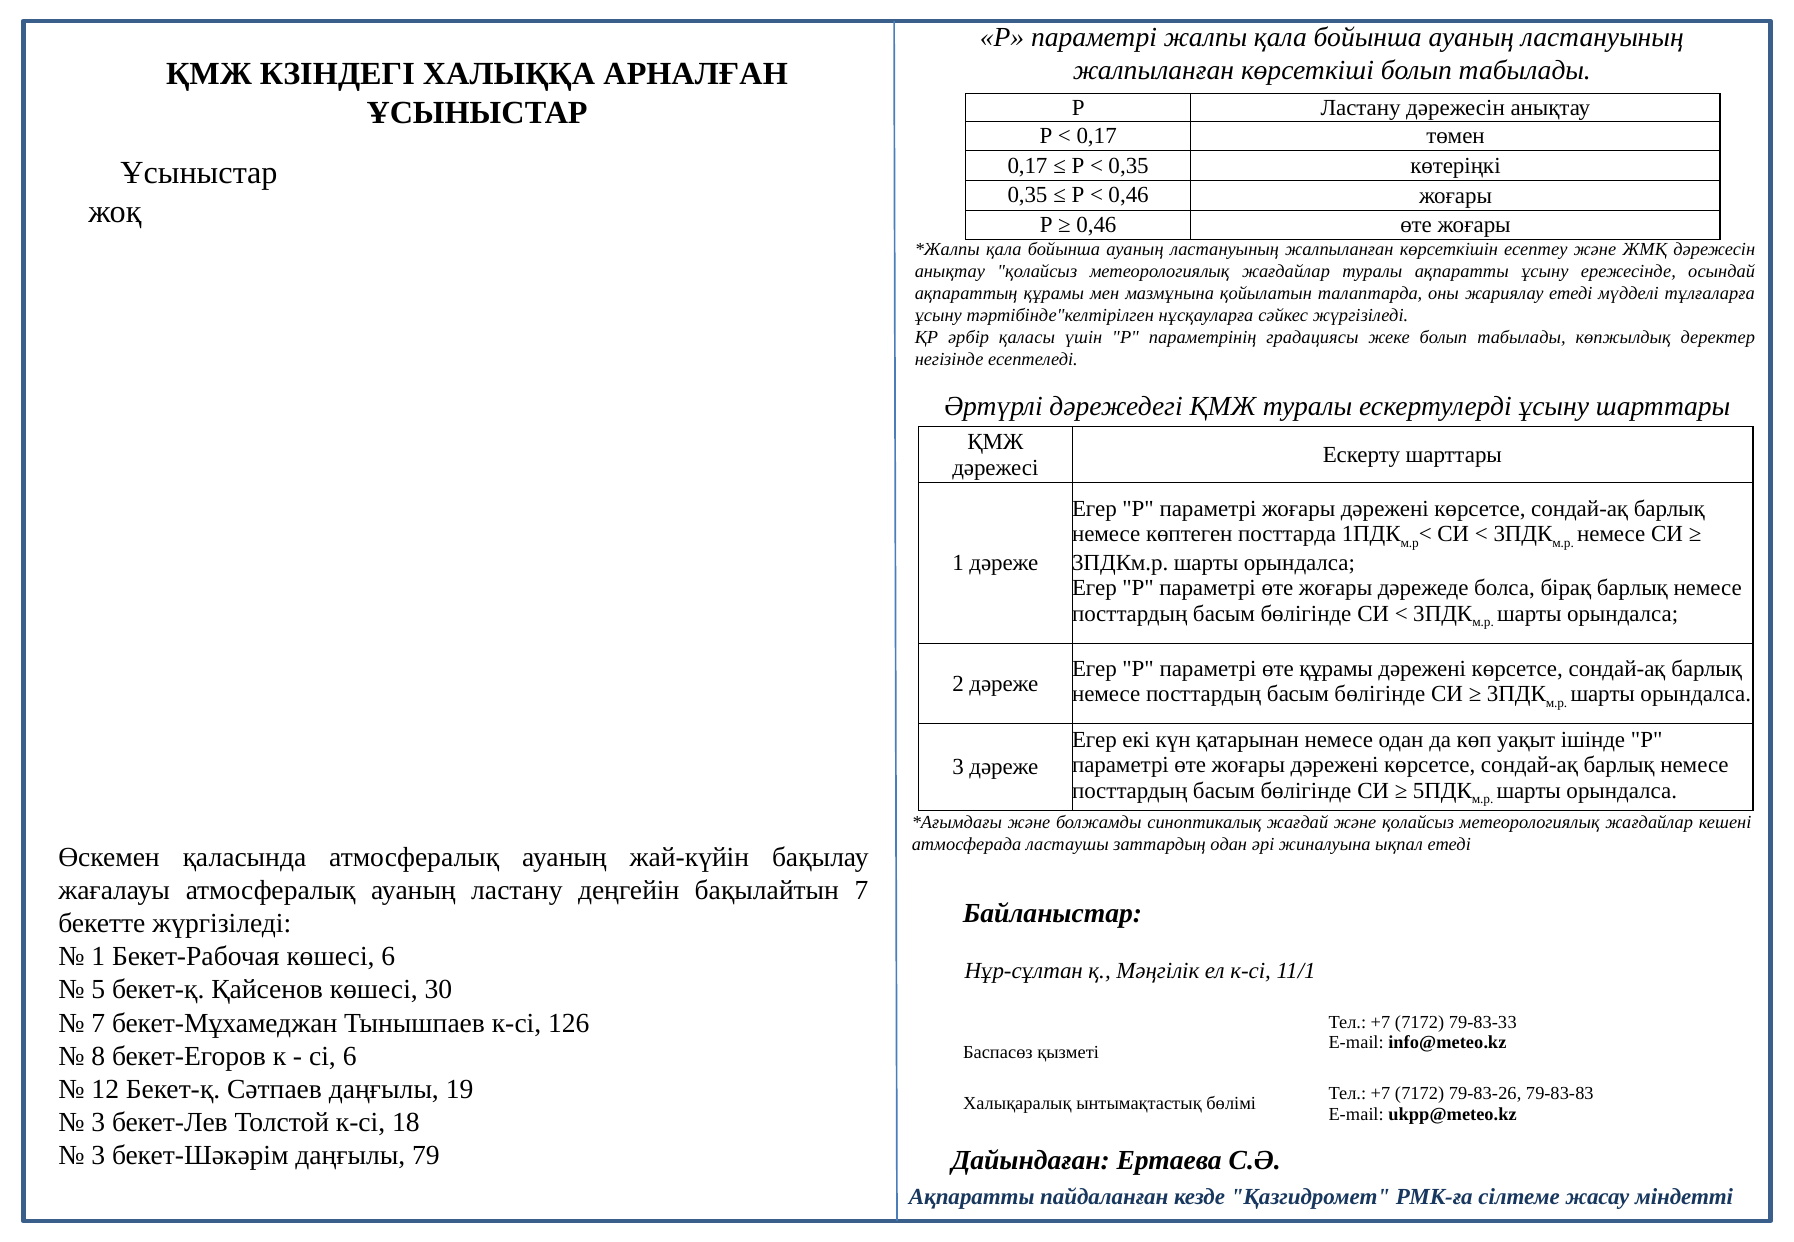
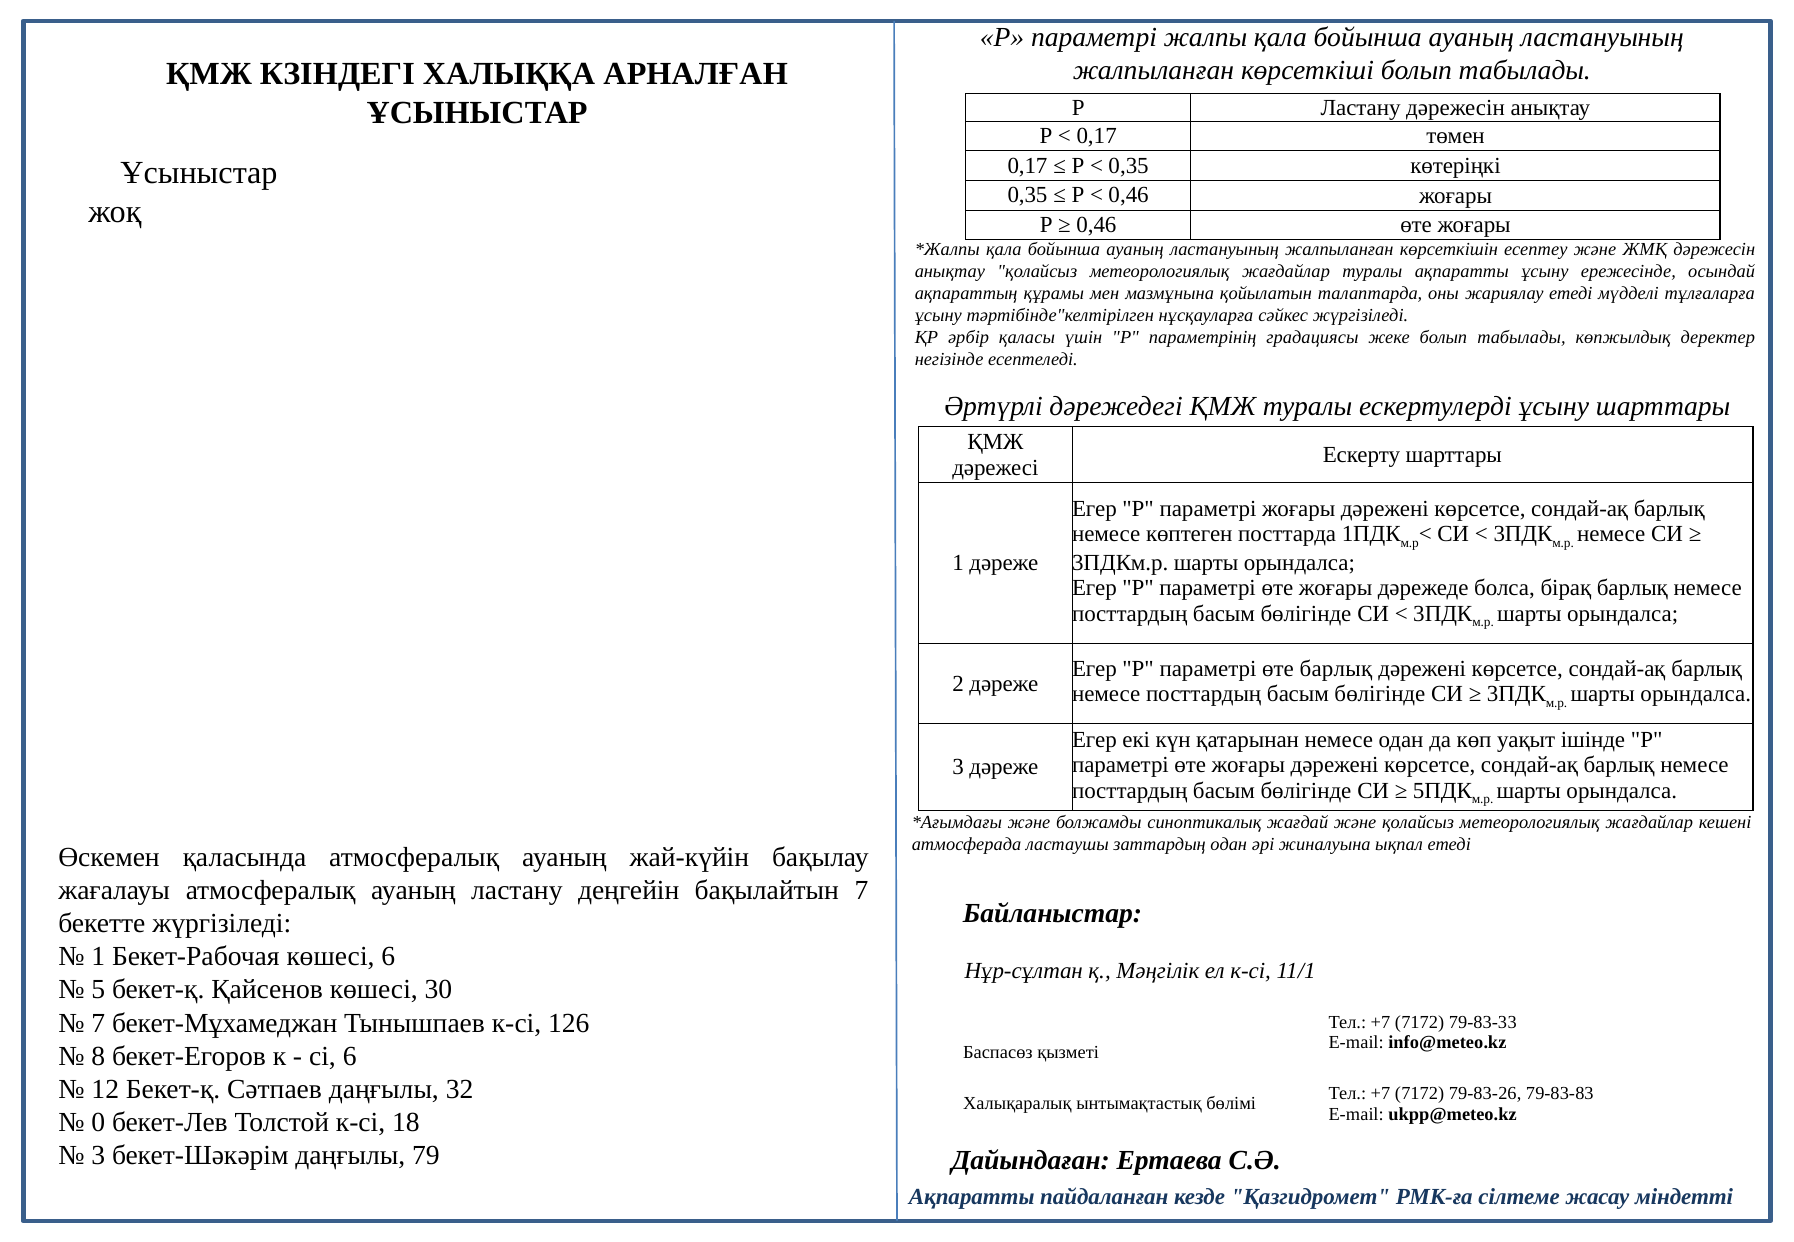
өте құрамы: құрамы -> барлық (1336, 669)
19: 19 -> 32 (460, 1089)
3: 3 -> 0 (98, 1122)
